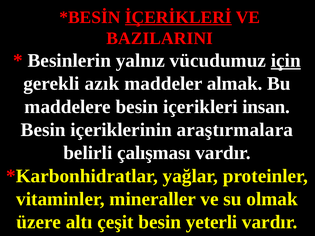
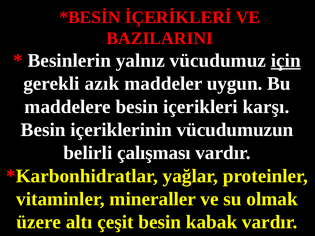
İÇERİKLERİ underline: present -> none (178, 17)
almak: almak -> uygun (235, 84)
insan: insan -> karşı (266, 107)
araştırmalara: araştırmalara -> vücudumuzun (235, 130)
yeterli: yeterli -> kabak (212, 222)
